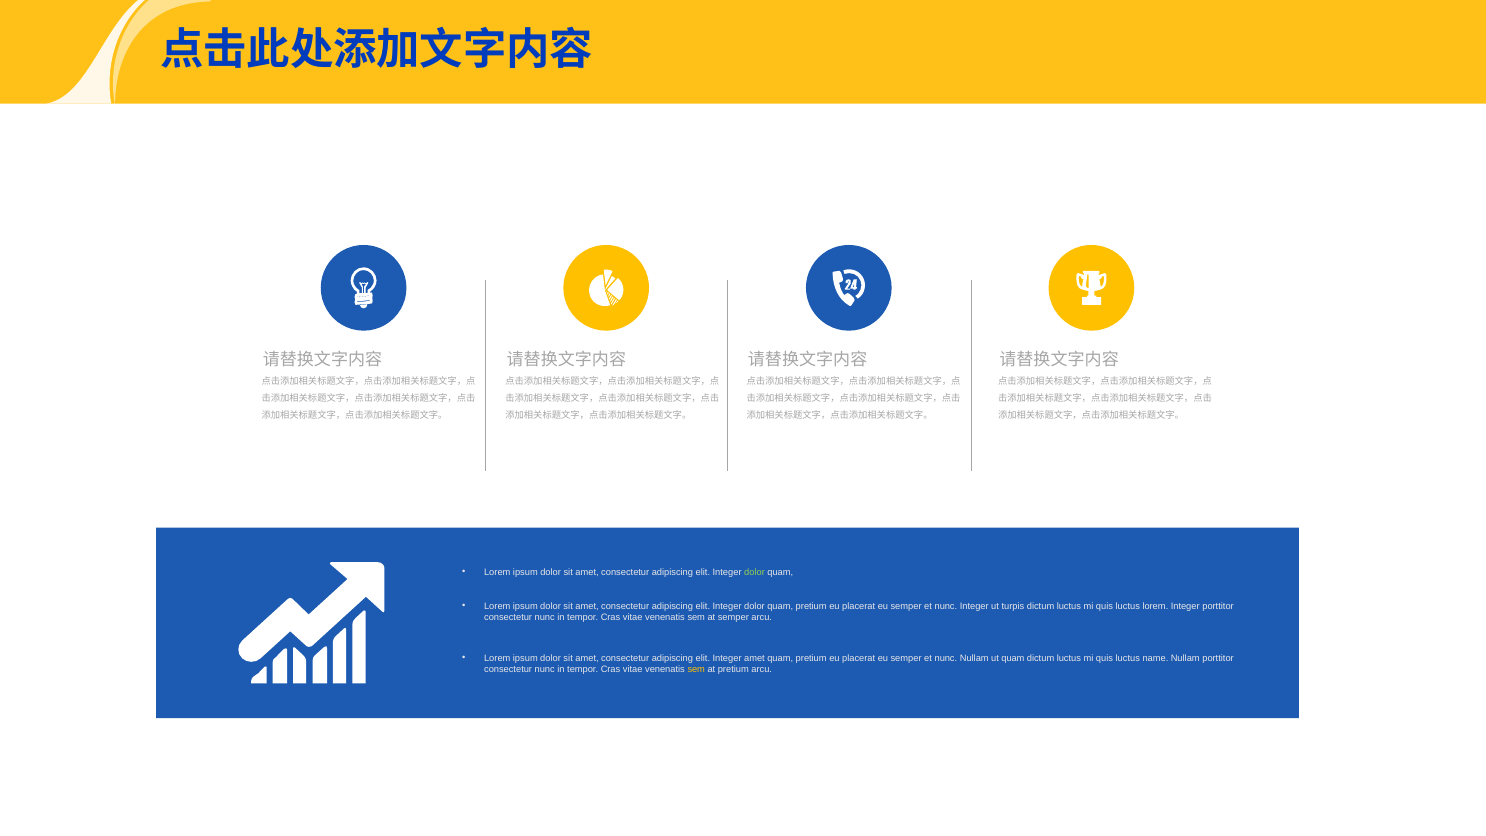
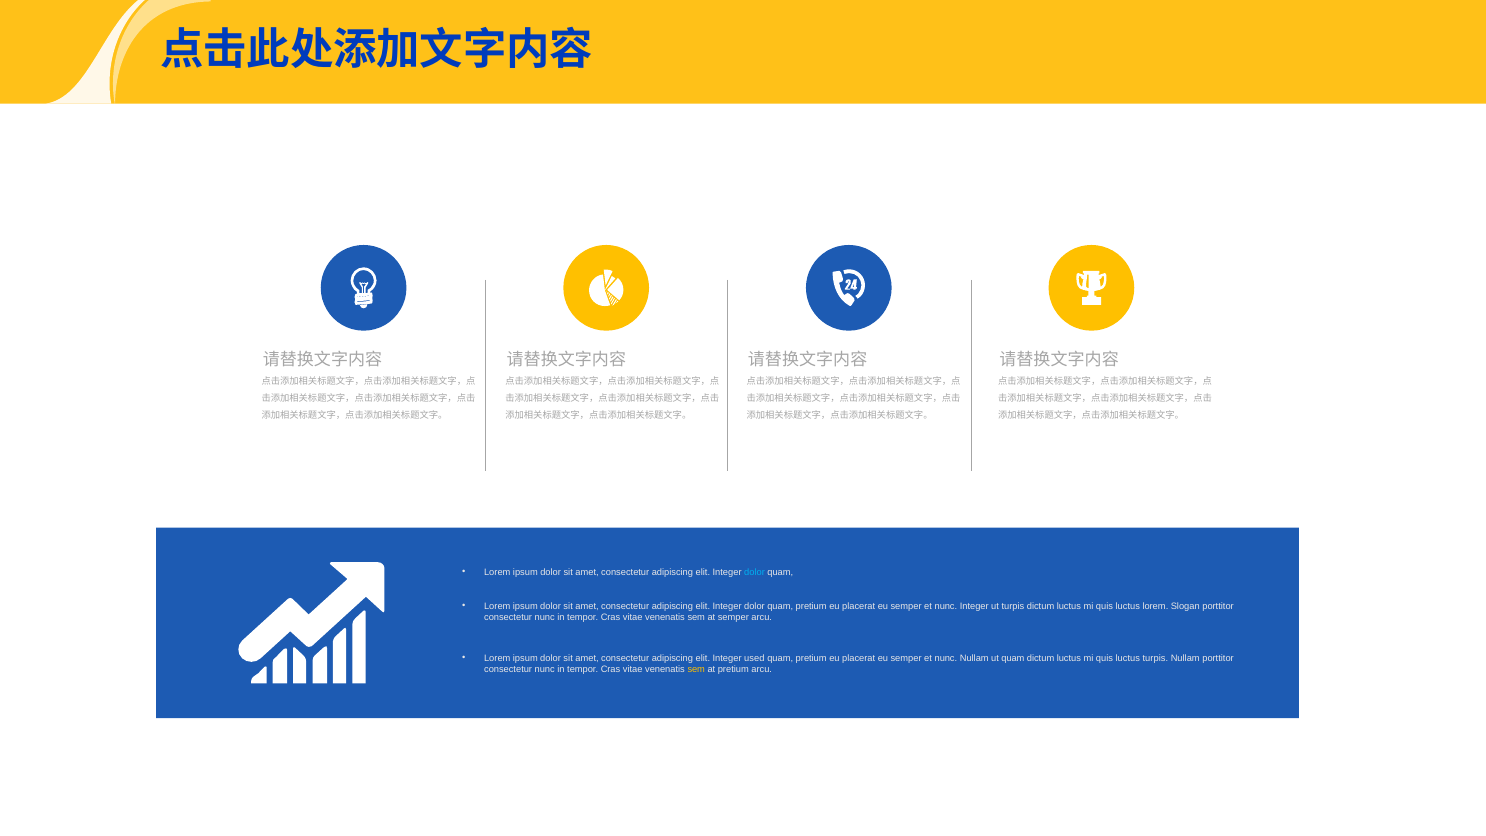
dolor colour: light green -> light blue (754, 572)
lorem Integer: Integer -> Slogan (1185, 606)
Integer amet: amet -> used (754, 658)
luctus name: name -> turpis (1155, 658)
